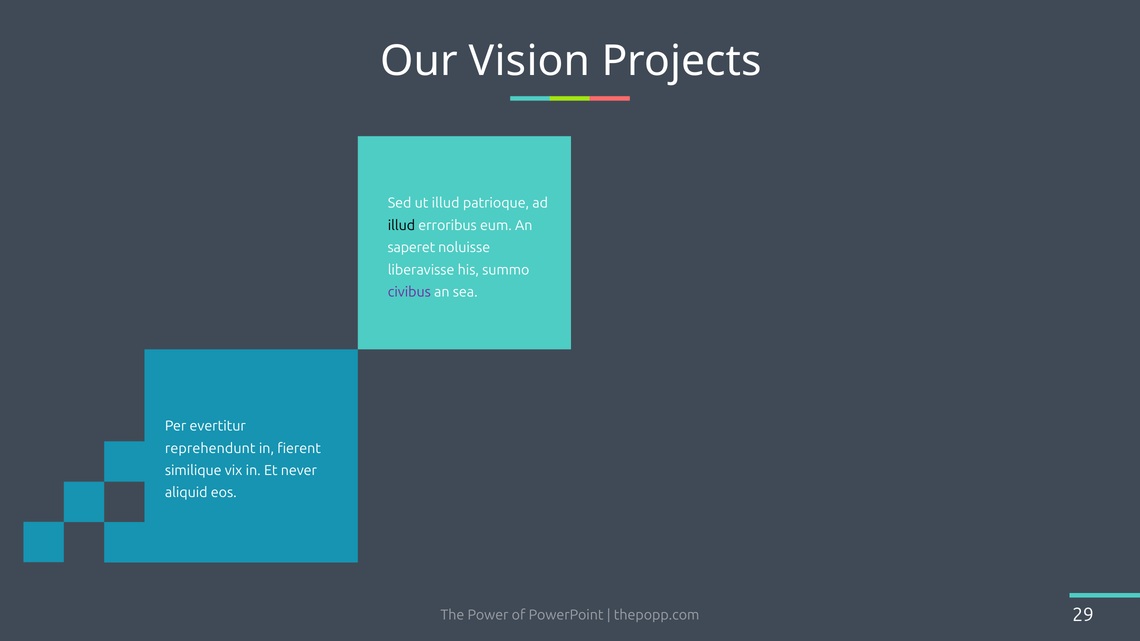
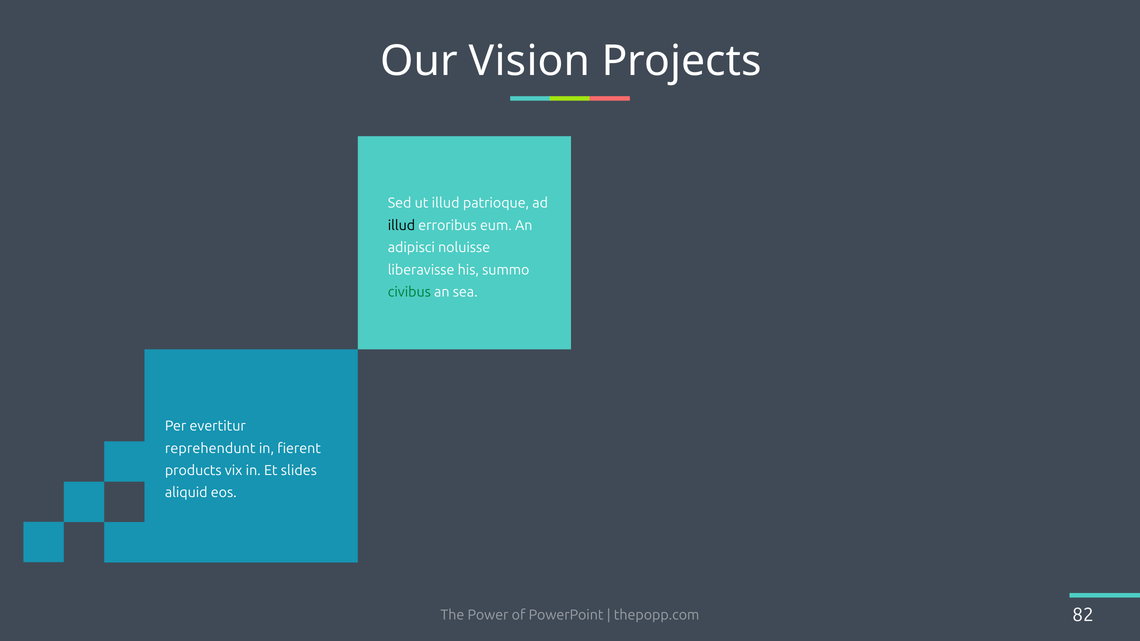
saperet: saperet -> adipisci (411, 248)
civibus colour: purple -> green (409, 292)
similique: similique -> products (193, 471)
never: never -> slides (299, 471)
29: 29 -> 82 (1083, 615)
